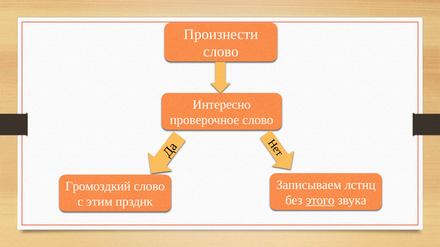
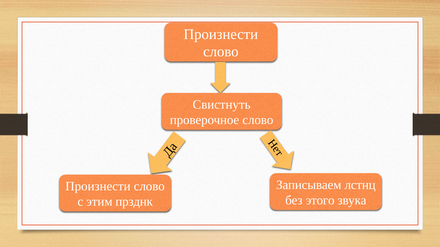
Интересно: Интересно -> Свистнуть (222, 105)
Громоздкий: Громоздкий -> Произнести (98, 187)
этого underline: present -> none (320, 201)
